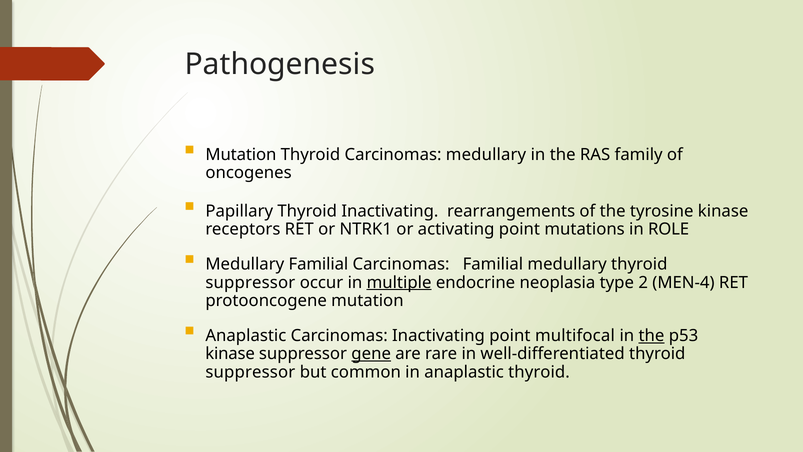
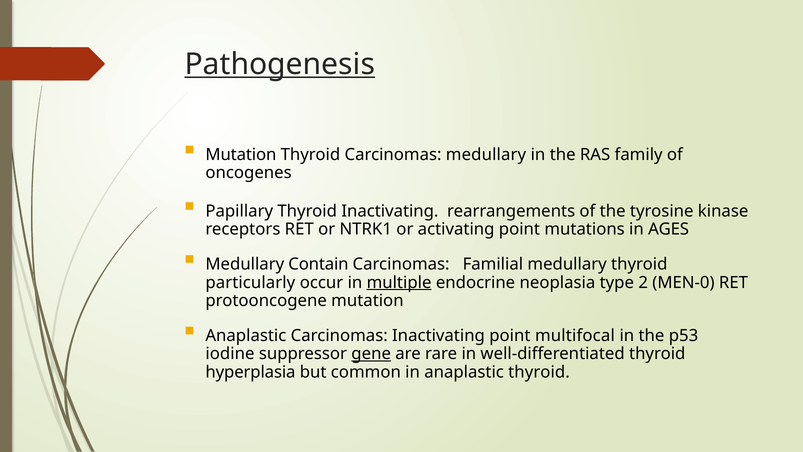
Pathogenesis underline: none -> present (280, 64)
ROLE: ROLE -> AGES (669, 229)
Medullary Familial: Familial -> Contain (318, 264)
suppressor: suppressor -> particularly (250, 282)
MEN-4: MEN-4 -> MEN-0 (683, 282)
the underline: present -> none (651, 336)
kinase: kinase -> iodine (230, 354)
suppressor: suppressor -> hyperplasia (250, 372)
